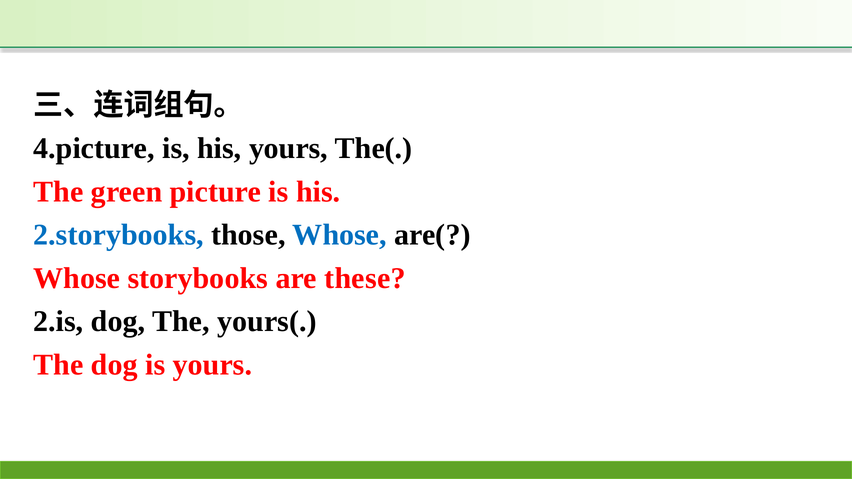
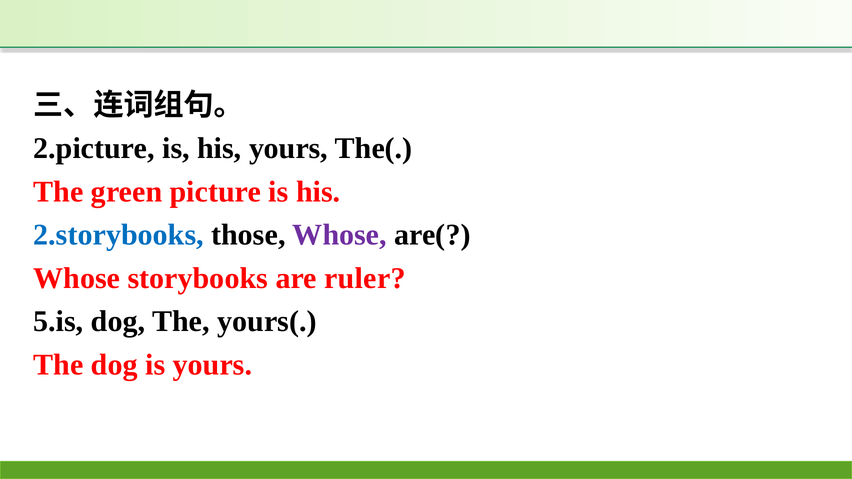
4.picture: 4.picture -> 2.picture (94, 148)
Whose colour: blue -> purple (340, 235)
these: these -> ruler (365, 278)
2.is: 2.is -> 5.is (58, 322)
